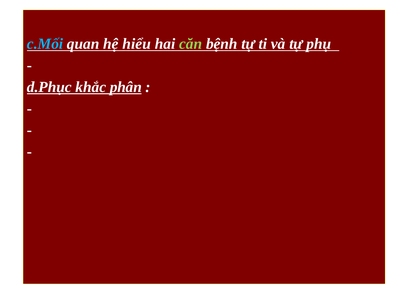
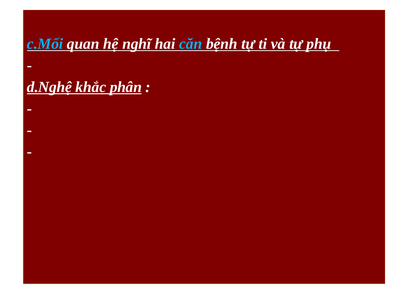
hiểu: hiểu -> nghĩ (137, 44)
căn colour: light green -> light blue (191, 44)
d.Phục: d.Phục -> d.Nghệ (49, 87)
